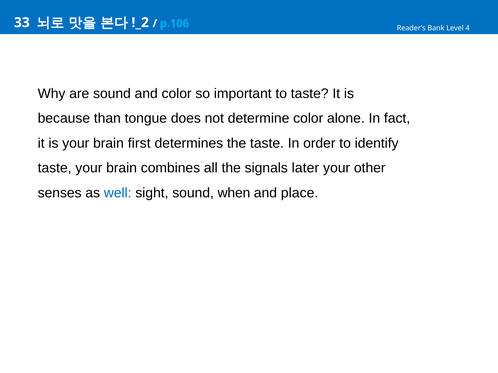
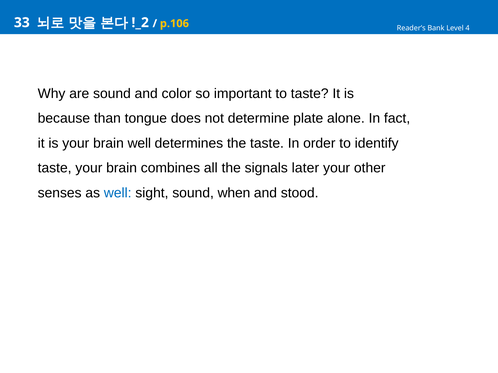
p.106 colour: light blue -> yellow (174, 24)
determine color: color -> plate (308, 119)
brain first: first -> well (139, 143)
place: place -> stood (300, 193)
